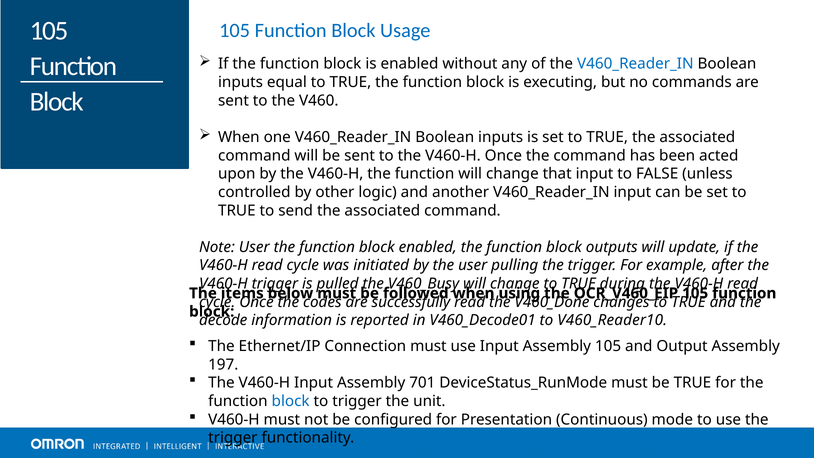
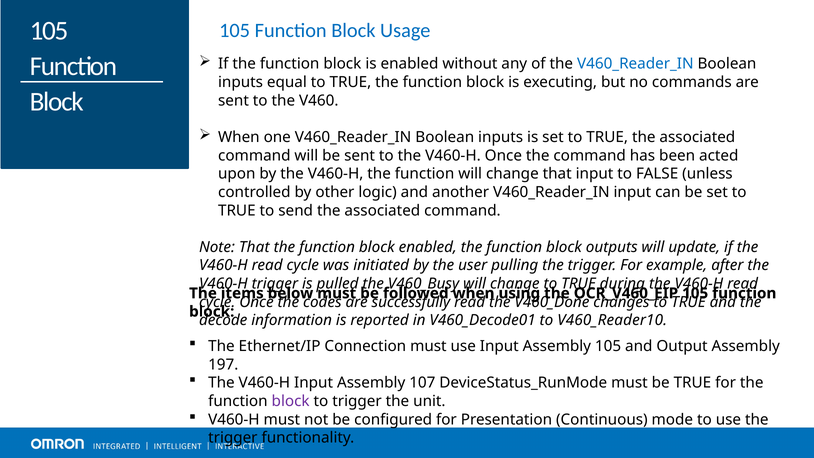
Note User: User -> That (254, 247)
701: 701 -> 107 (422, 383)
block colour: blue -> purple (291, 401)
